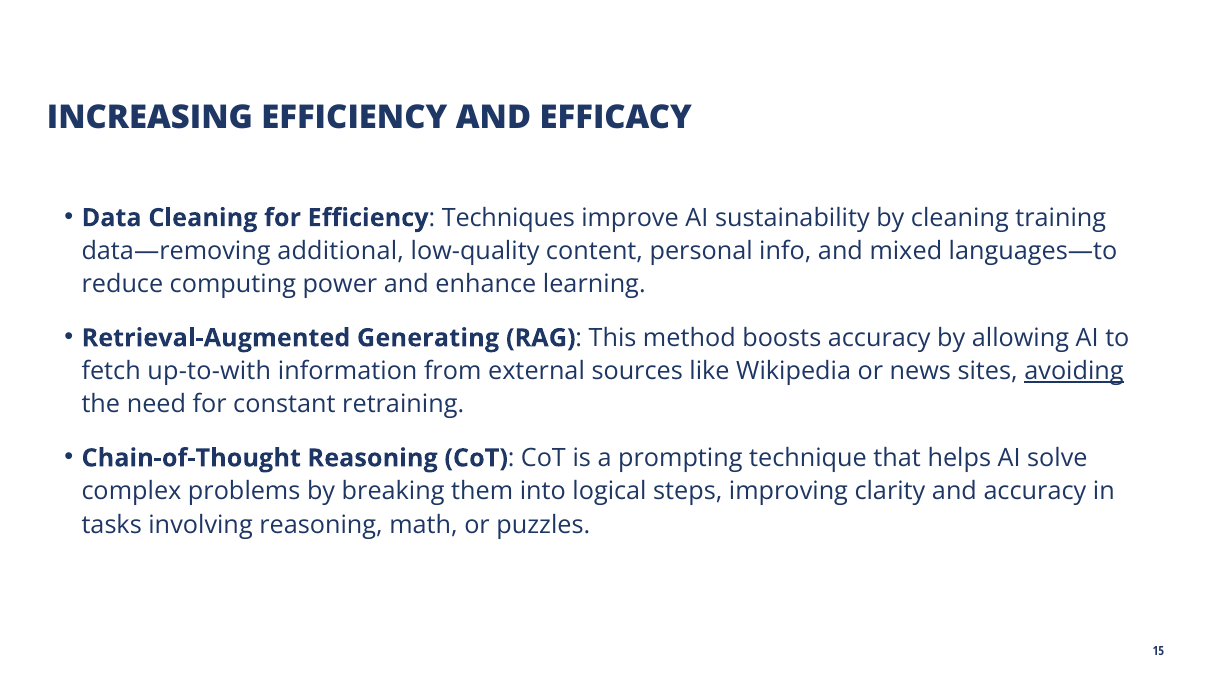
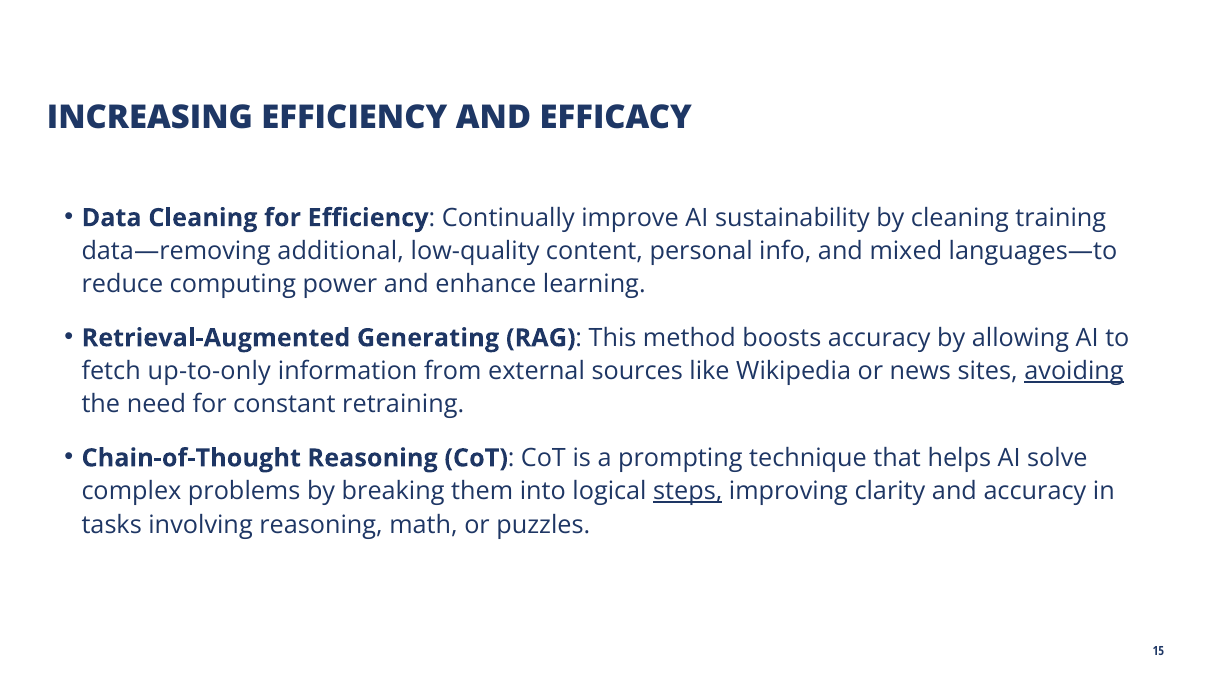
Techniques: Techniques -> Continually (508, 218)
up-to-with: up-to-with -> up-to-only (209, 371)
steps underline: none -> present (688, 492)
